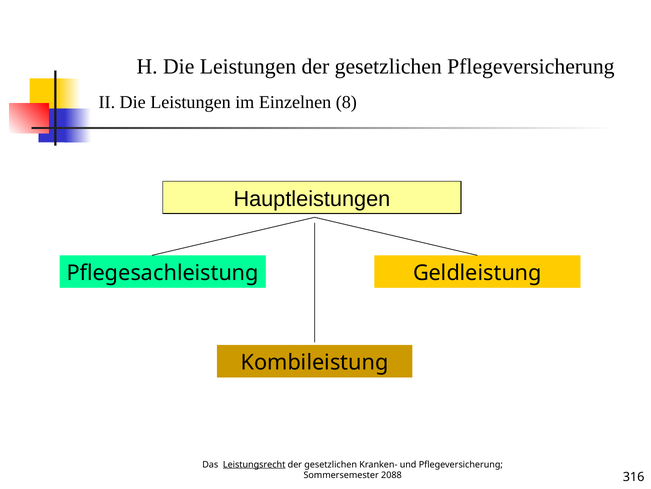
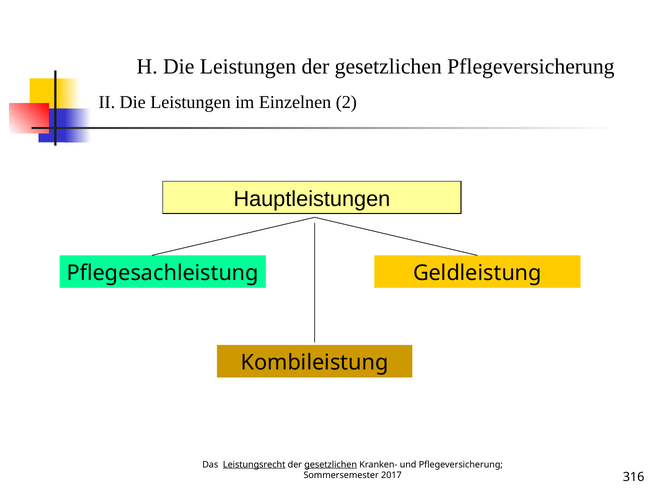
8: 8 -> 2 (346, 102)
gesetzlichen underline: none -> present (331, 464)
2088: 2088 -> 2017 (391, 475)
